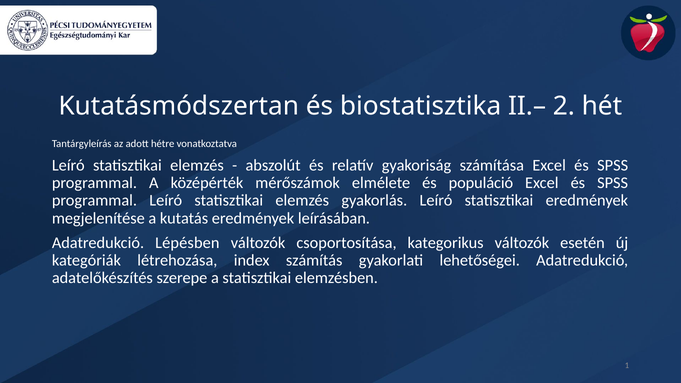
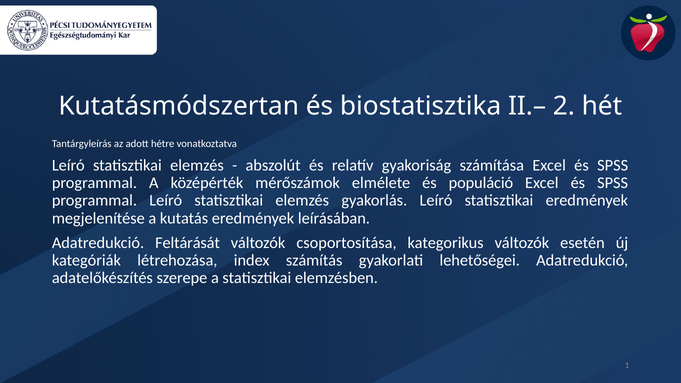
Lépésben: Lépésben -> Feltárását (188, 243)
